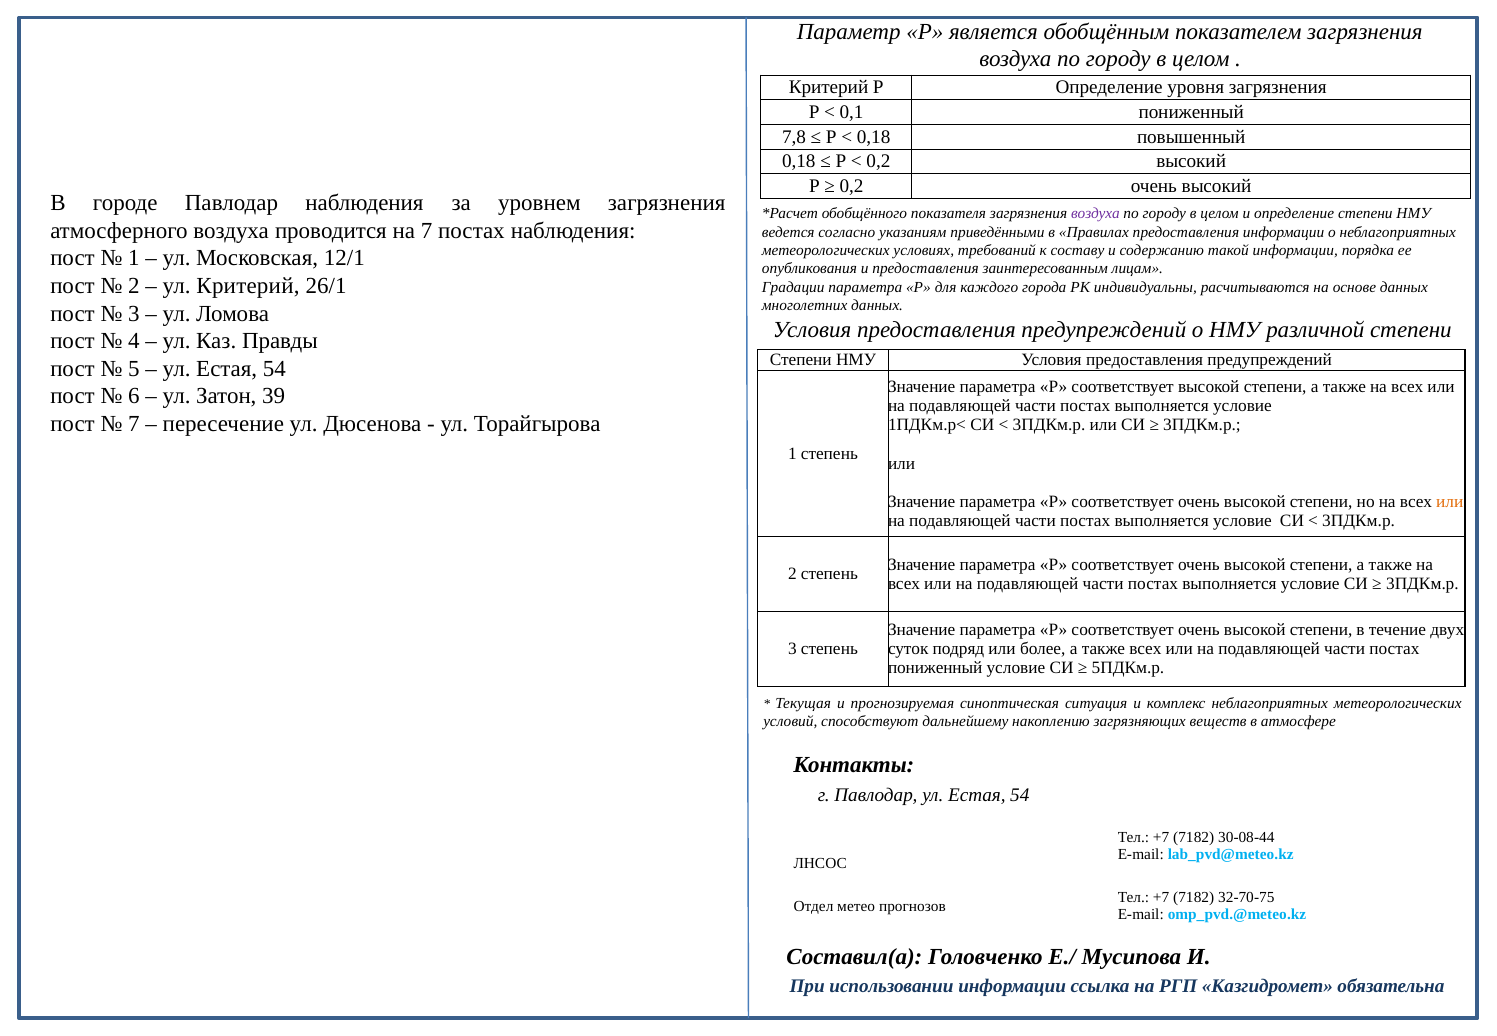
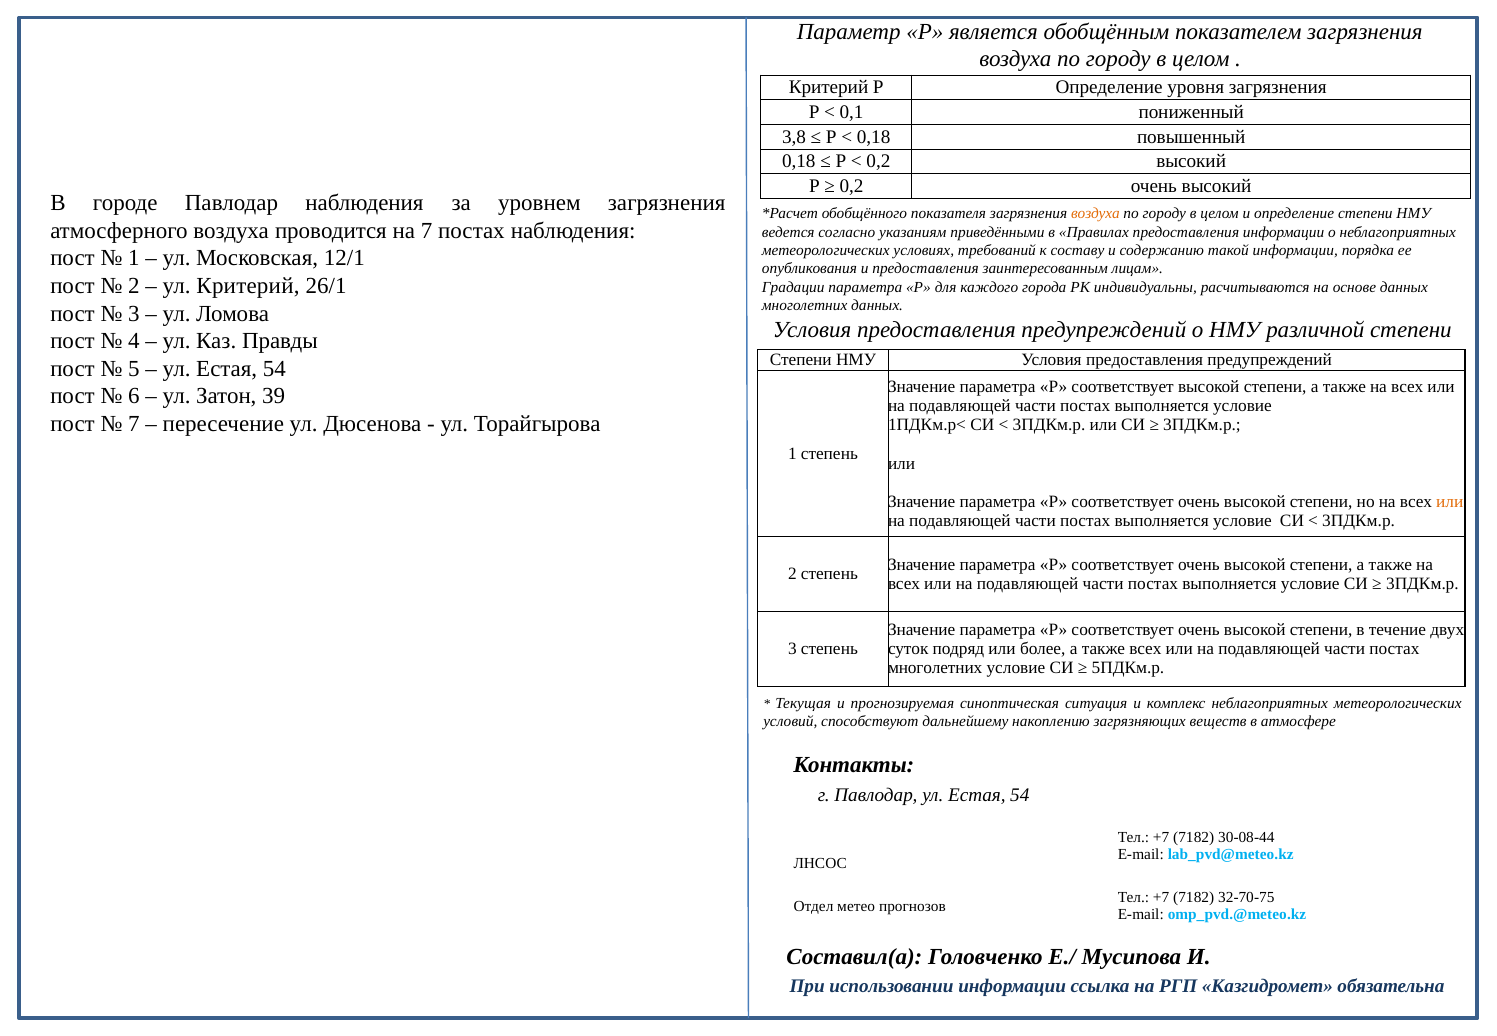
7,8: 7,8 -> 3,8 (794, 137)
воздуха colour: purple -> orange (1095, 214)
пониженный: пониженный -> многолетних (935, 669)
